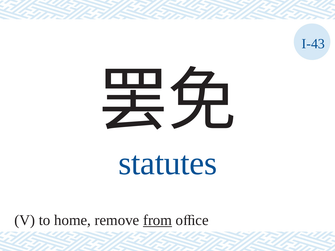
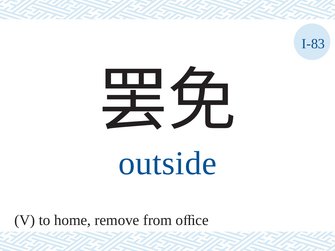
I-43: I-43 -> I-83 (313, 44)
statutes: statutes -> outside (167, 163)
from underline: present -> none (158, 220)
